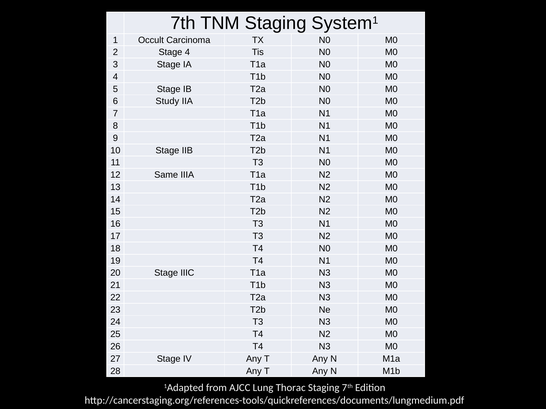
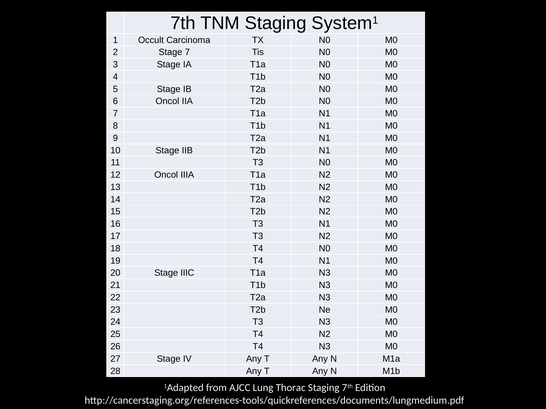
Stage 4: 4 -> 7 (187, 52)
6 Study: Study -> Oncol (167, 101)
12 Same: Same -> Oncol (166, 175)
